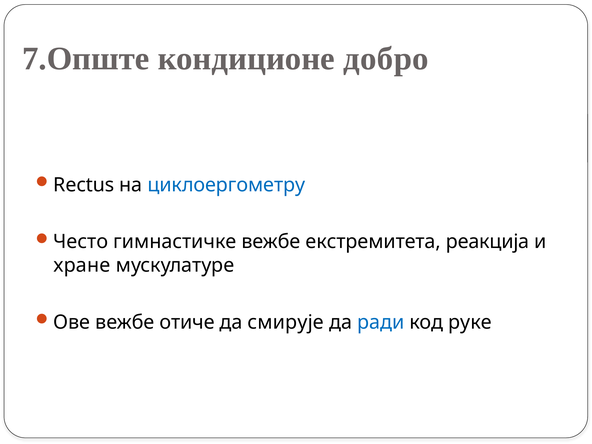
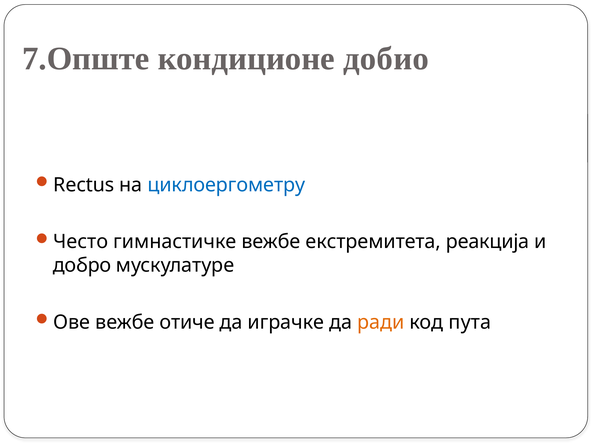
добро: добро -> добио (386, 59)
хране: хране -> добро (82, 265)
смирује: смирује -> играчке (286, 322)
ради colour: blue -> orange (381, 322)
руке: руке -> пута (470, 322)
